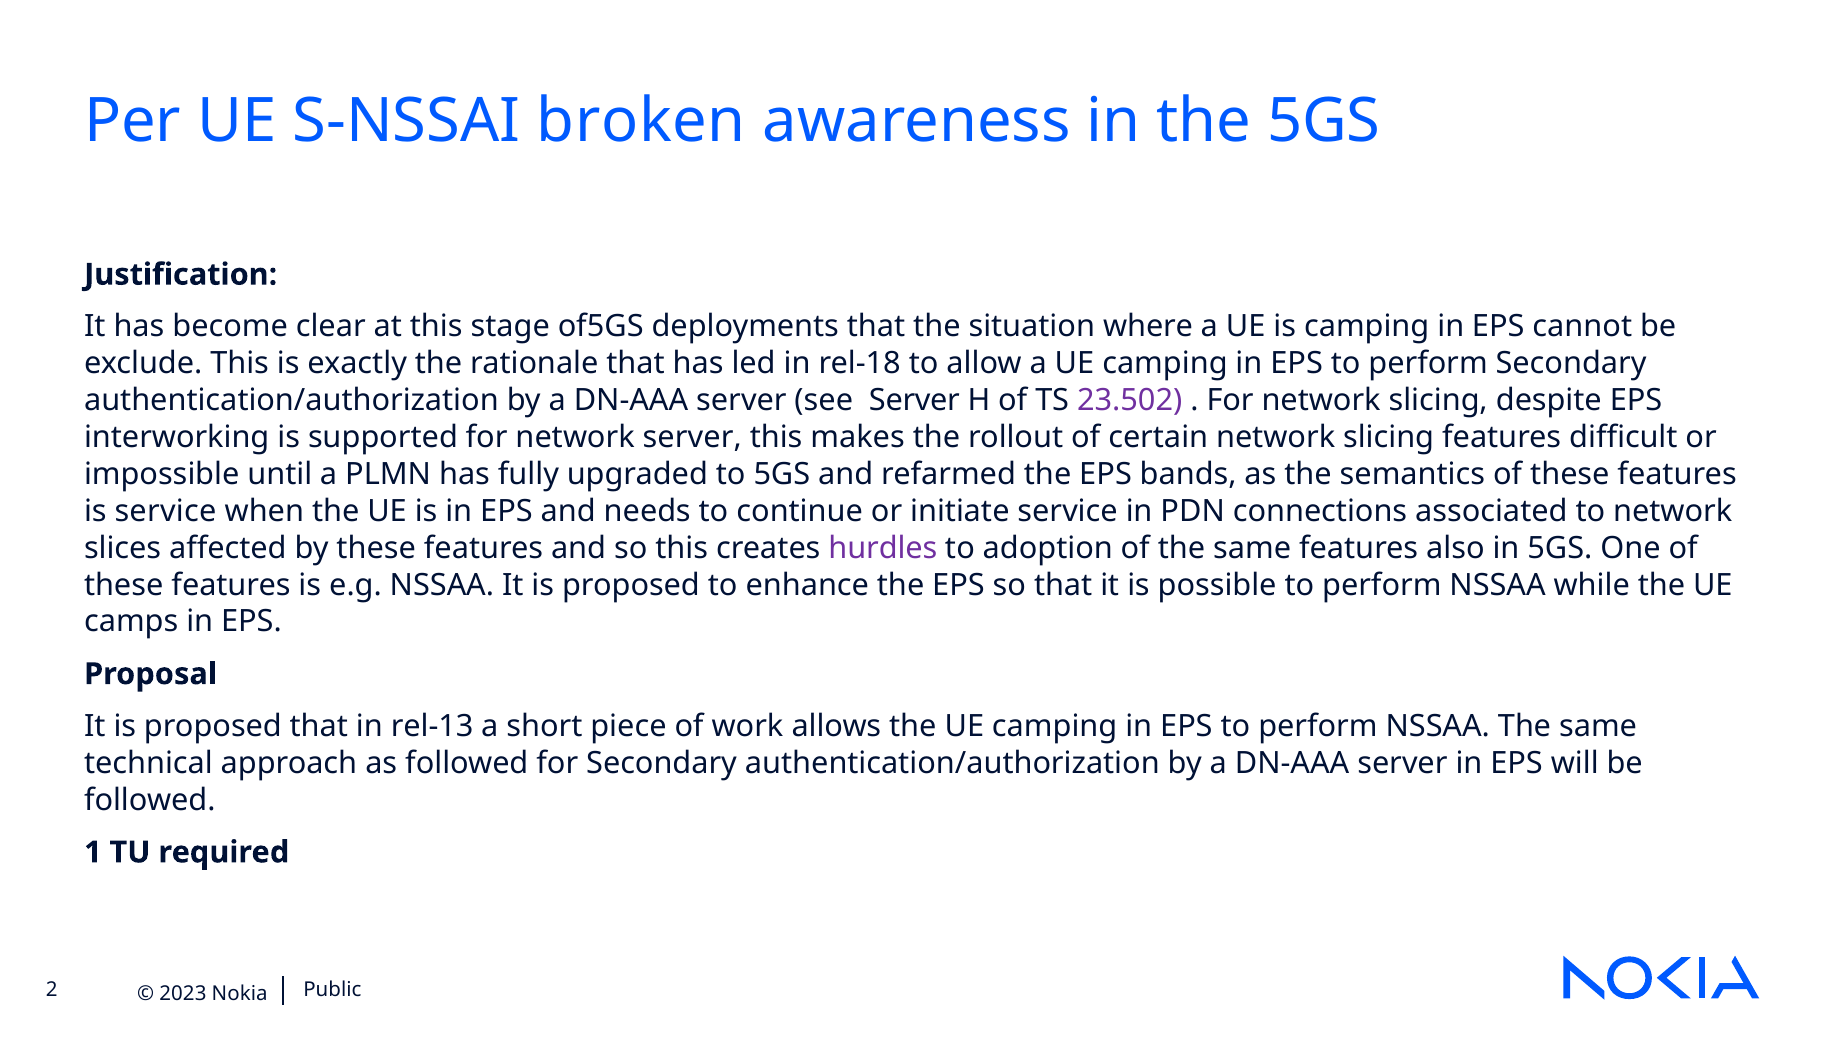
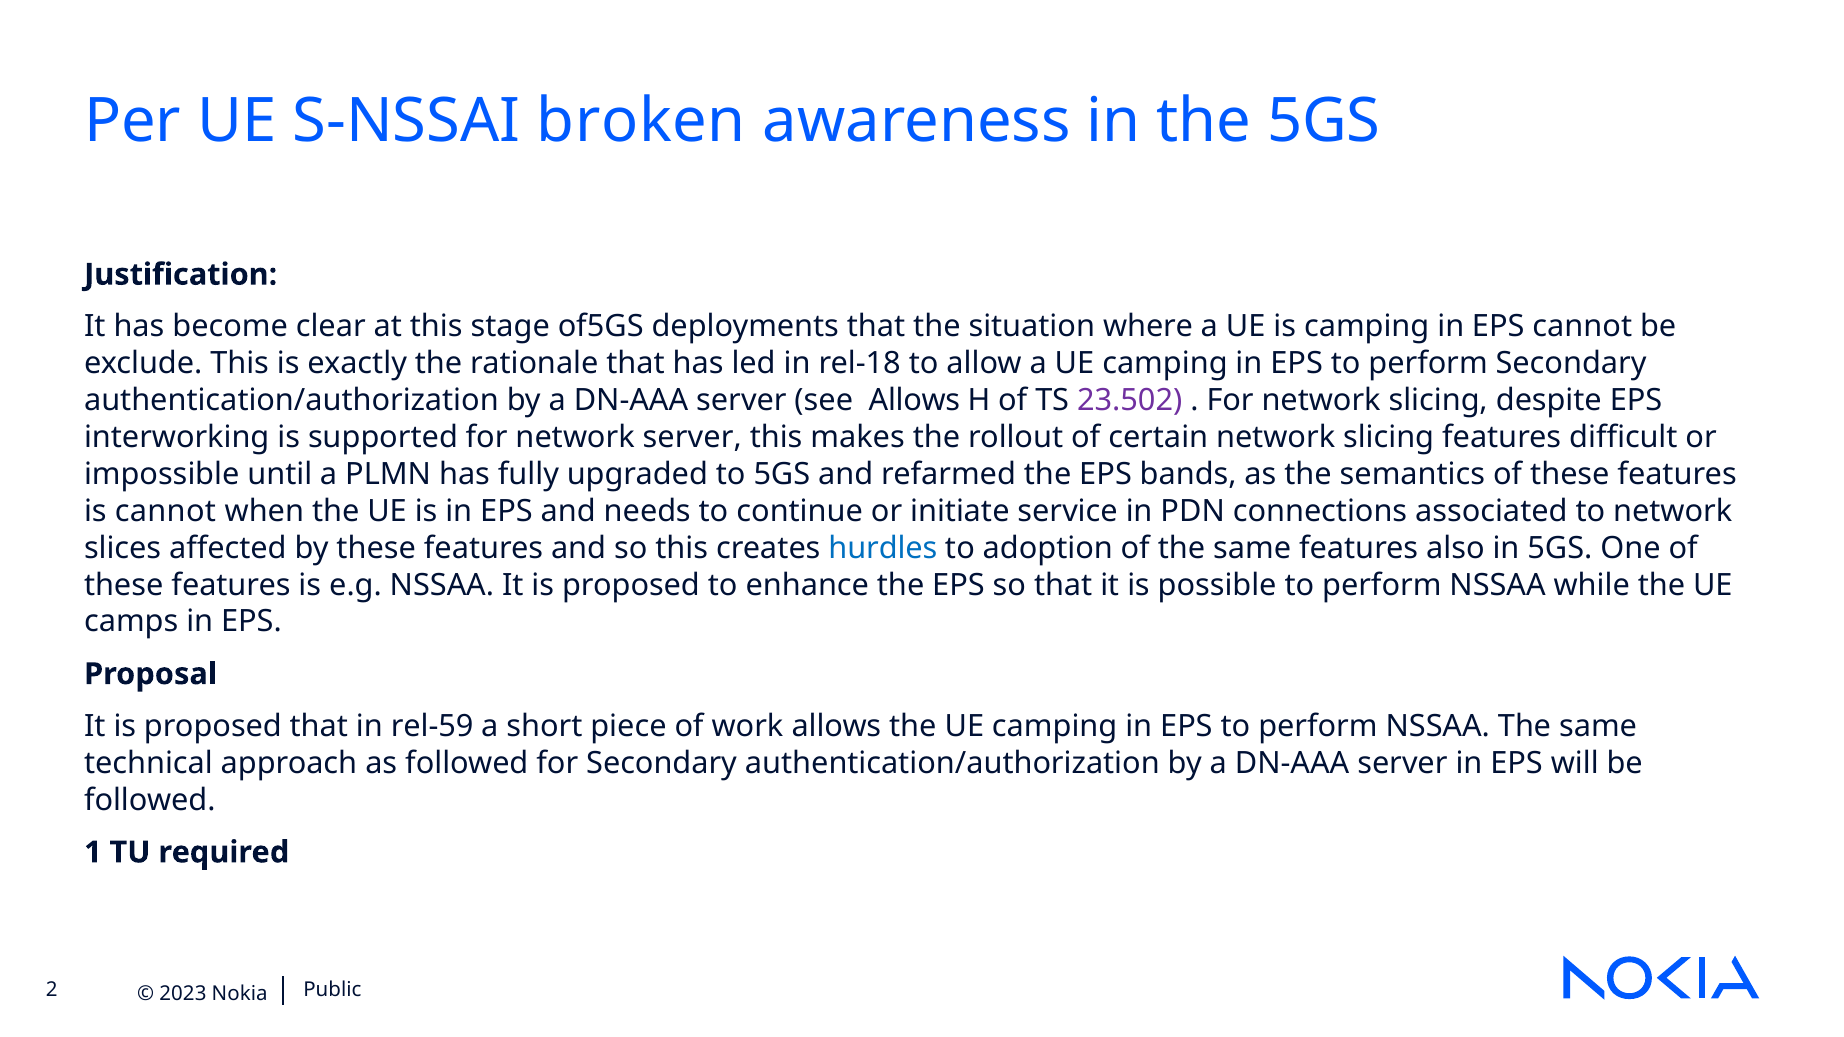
see Server: Server -> Allows (914, 401)
is service: service -> cannot (165, 511)
hurdles colour: purple -> blue (883, 548)
rel-13: rel-13 -> rel-59 (432, 727)
